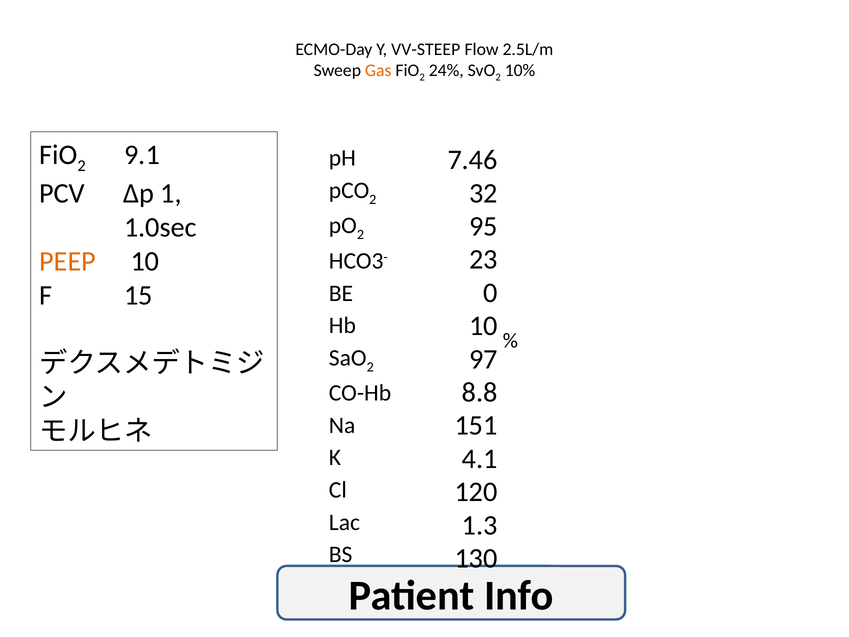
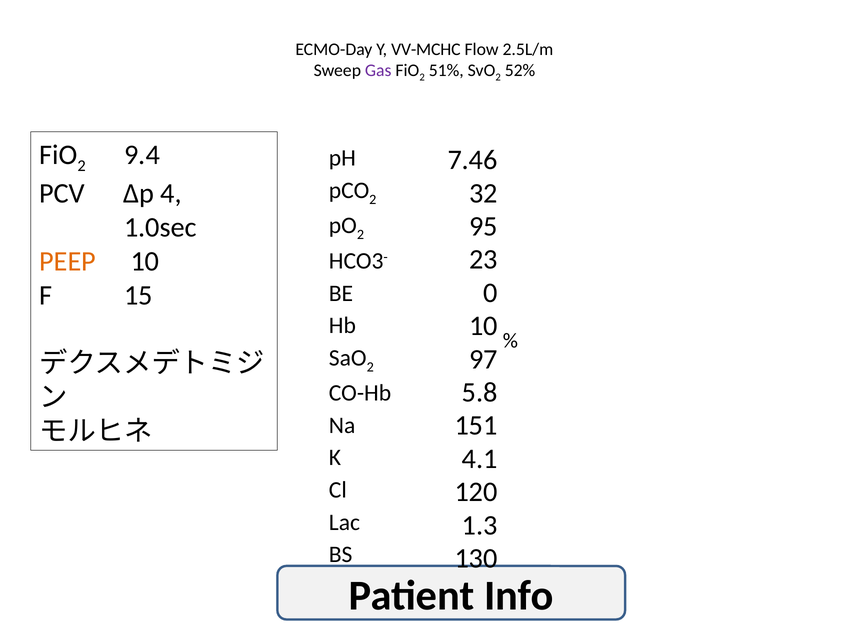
VV-STEEP: VV-STEEP -> VV-MCHC (426, 49)
Gas colour: orange -> purple (378, 71)
24%: 24% -> 51% (446, 71)
10%: 10% -> 52% (520, 71)
9.1: 9.1 -> 9.4 (142, 155)
1: 1 -> 4 (171, 193)
8.8: 8.8 -> 5.8 (480, 392)
